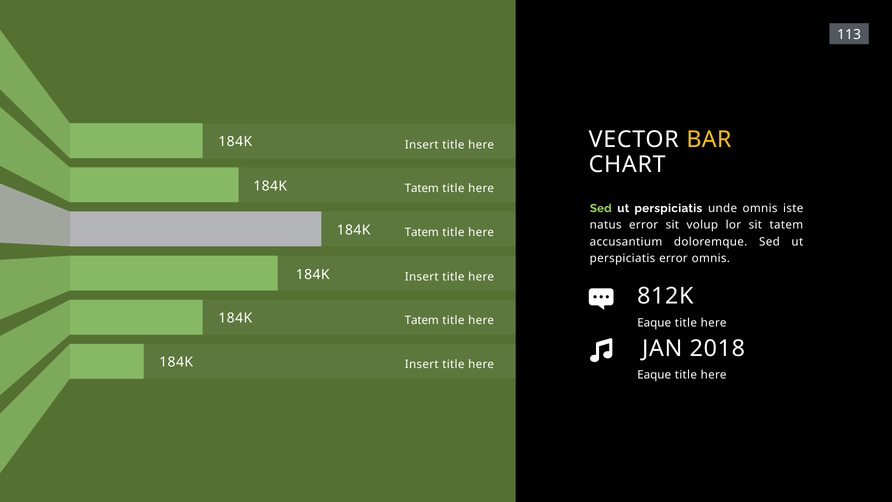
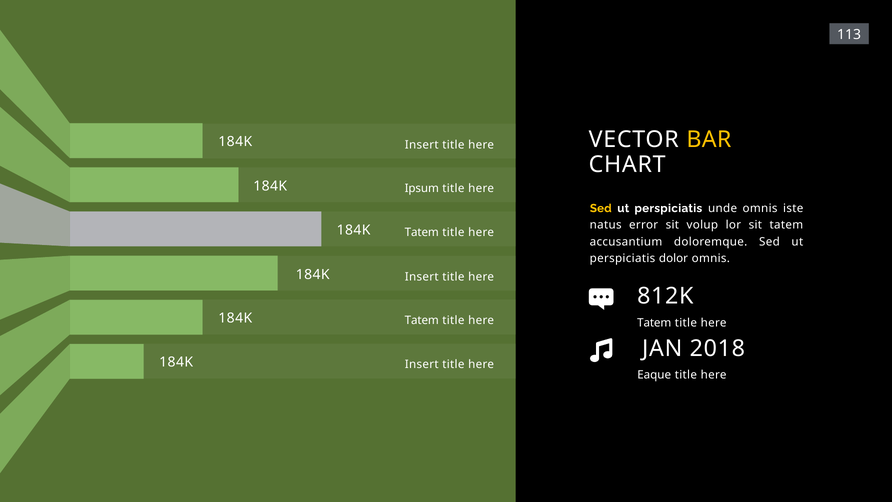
Tatem: Tatem -> Ipsum (422, 188)
Sed colour: light green -> yellow (601, 208)
perspiciatis error: error -> dolor (673, 258)
Eaque: Eaque -> Tatem (654, 323)
